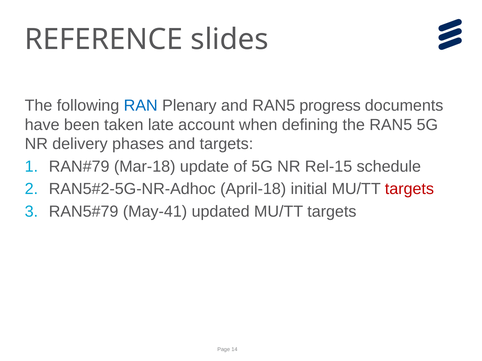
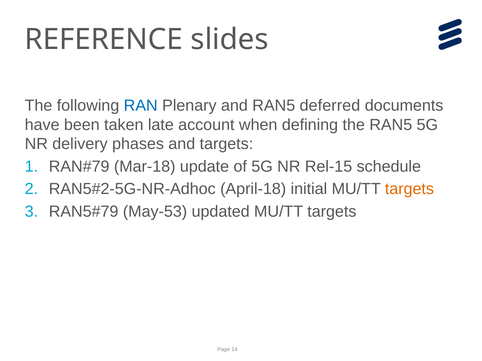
progress: progress -> deferred (330, 106)
targets colour: red -> orange (409, 189)
May-41: May-41 -> May-53 (155, 212)
